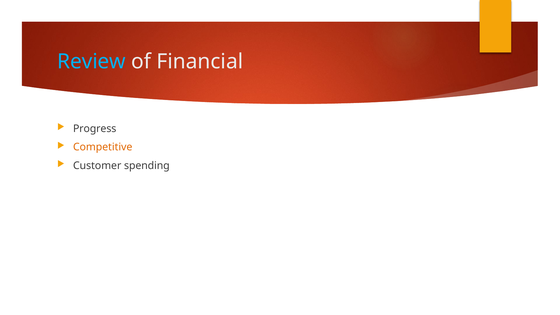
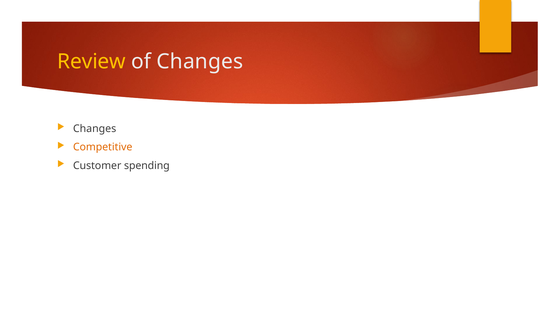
Review colour: light blue -> yellow (92, 62)
of Financial: Financial -> Changes (200, 62)
Progress: Progress -> Changes (95, 129)
